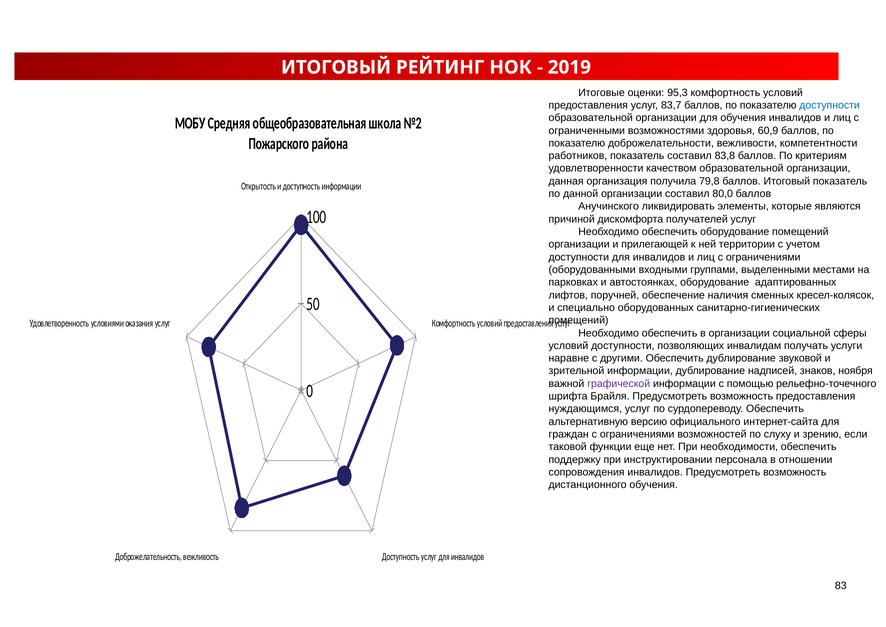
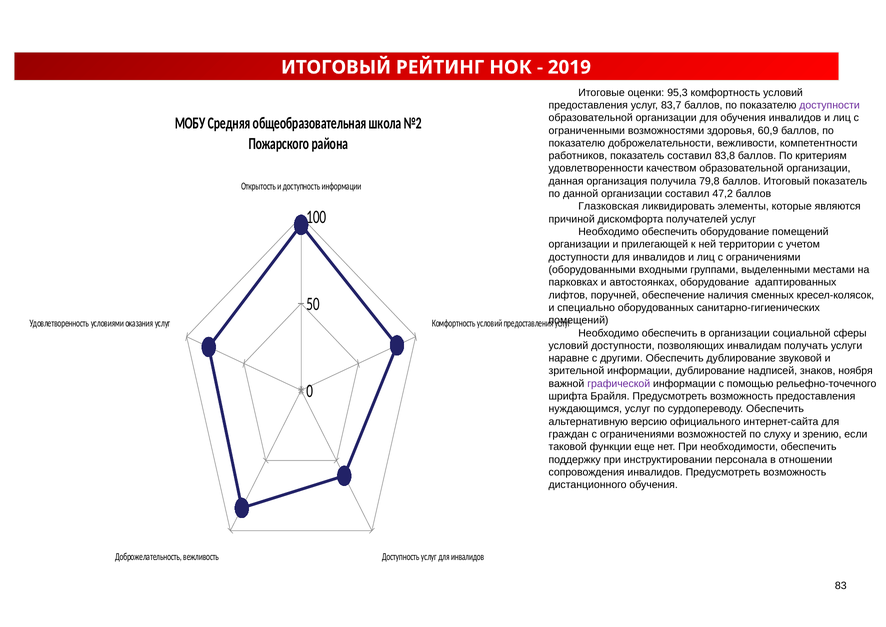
доступности colour: blue -> purple (830, 105)
80,0: 80,0 -> 47,2 (723, 194)
Анучинского: Анучинского -> Глазковская (609, 206)
